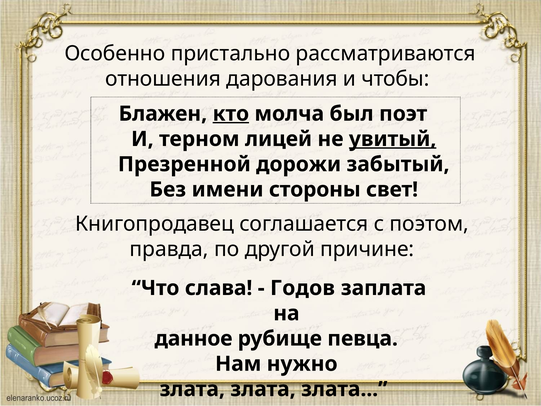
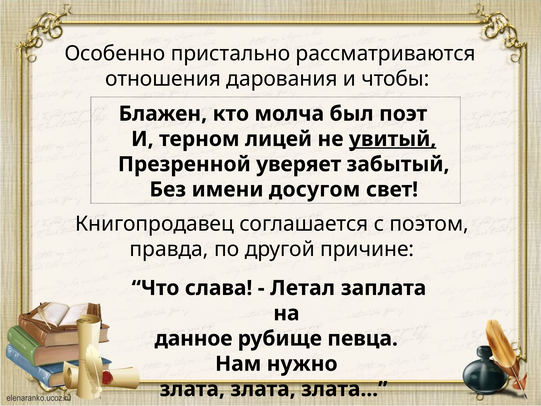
кто underline: present -> none (231, 114)
дорожи: дорожи -> уверяет (299, 164)
стороны: стороны -> досугом (315, 189)
Годов: Годов -> Летал (303, 288)
